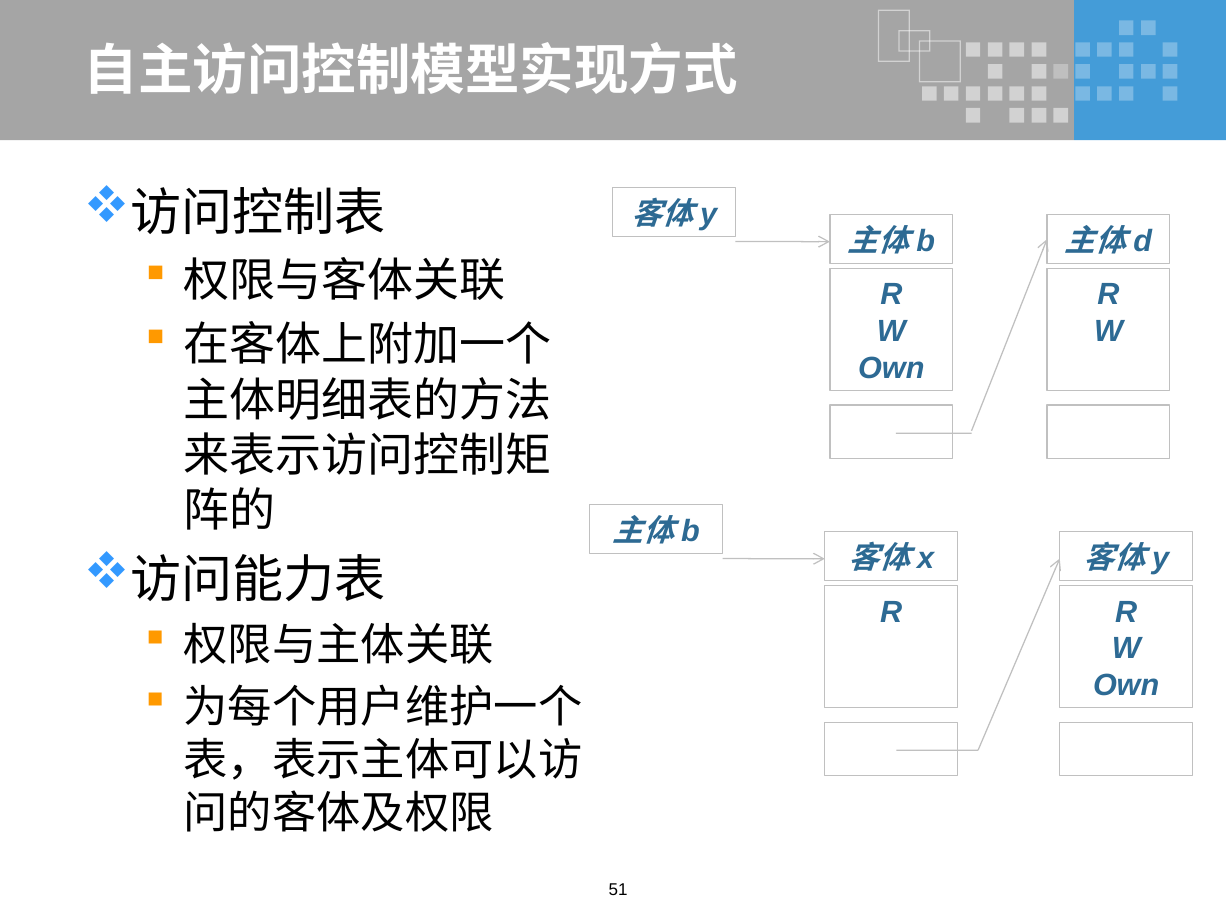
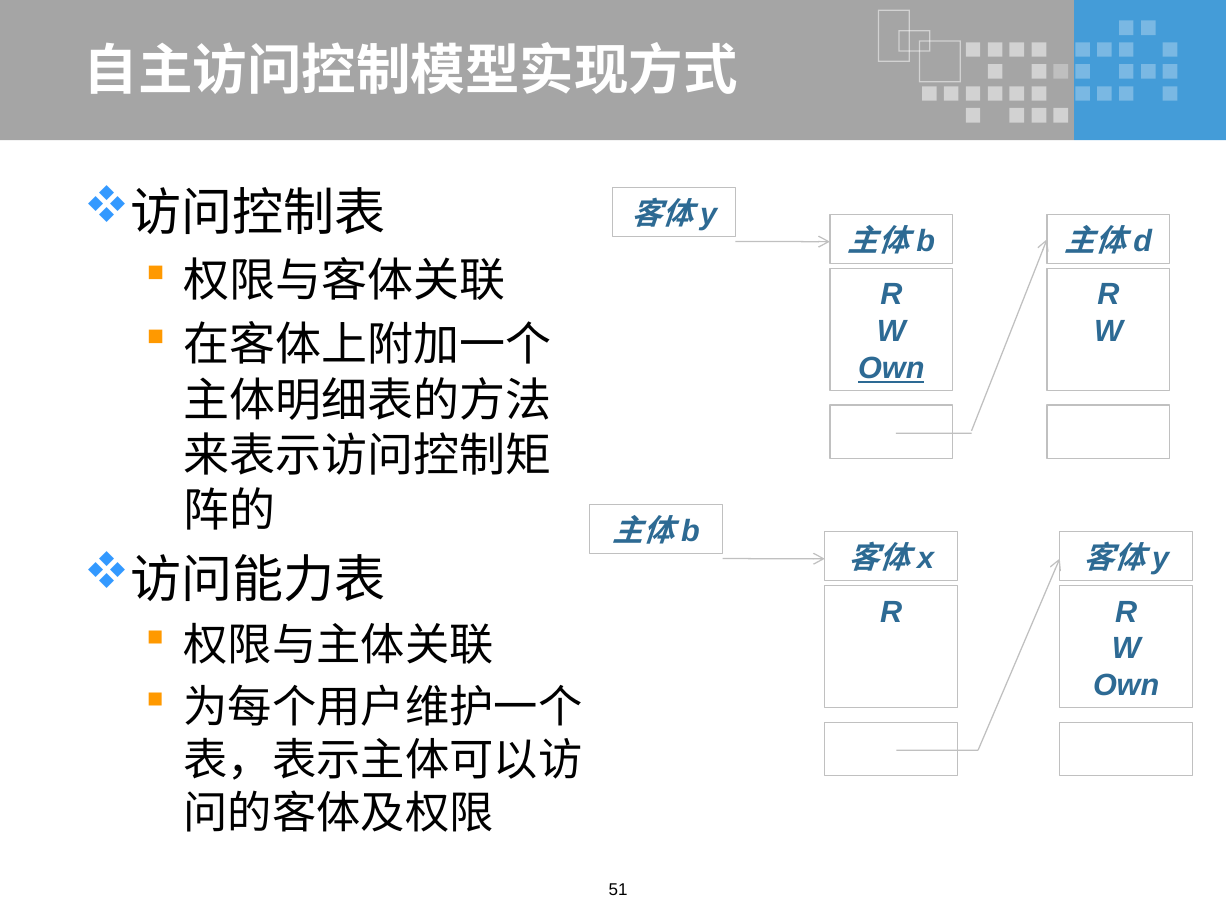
Own underline: none -> present (891, 368)
